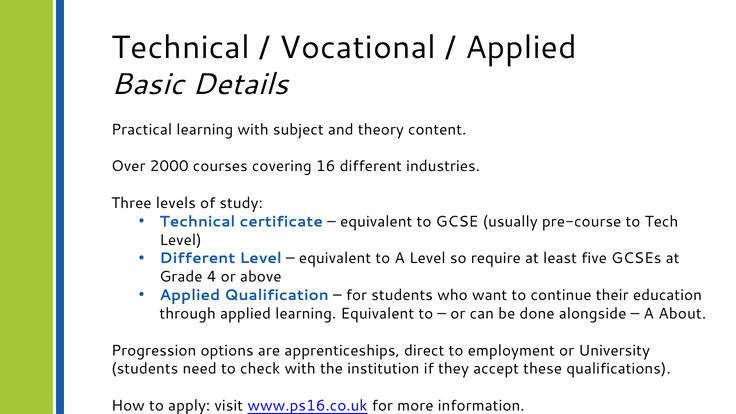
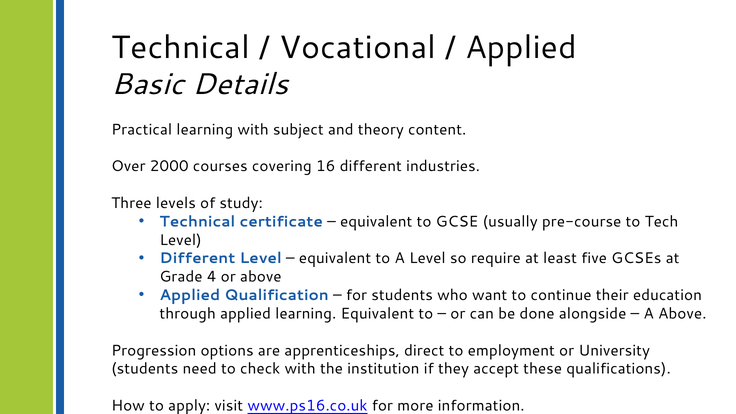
A About: About -> Above (682, 314)
